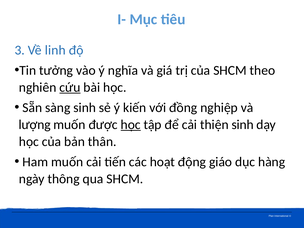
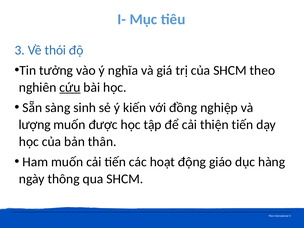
linh: linh -> thói (55, 50)
học underline: present -> none (131, 125)
thiện sinh: sinh -> tiến (243, 125)
